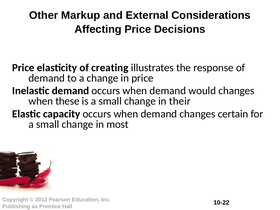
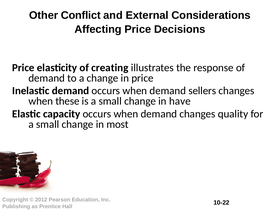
Markup: Markup -> Conflict (81, 15)
would: would -> sellers (202, 91)
their: their -> have (180, 101)
certain: certain -> quality (233, 114)
